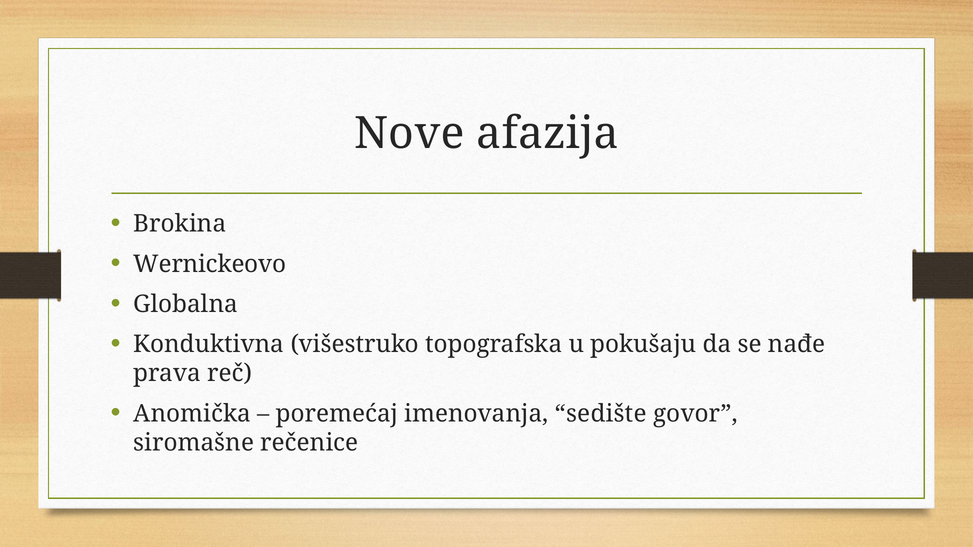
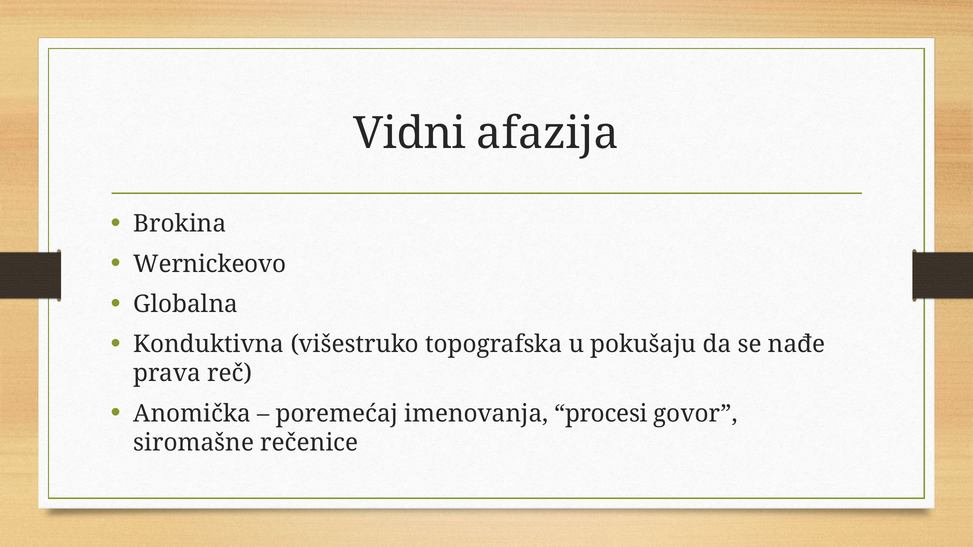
Nove: Nove -> Vidni (410, 134)
sedište: sedište -> procesi (601, 414)
